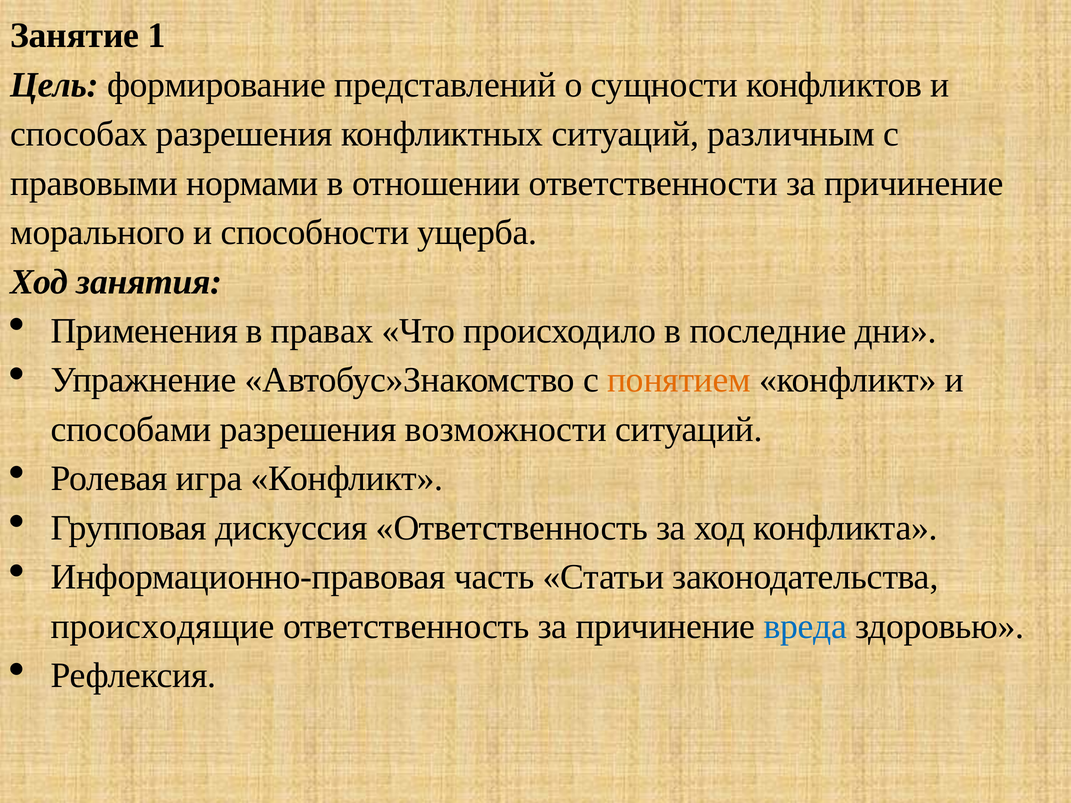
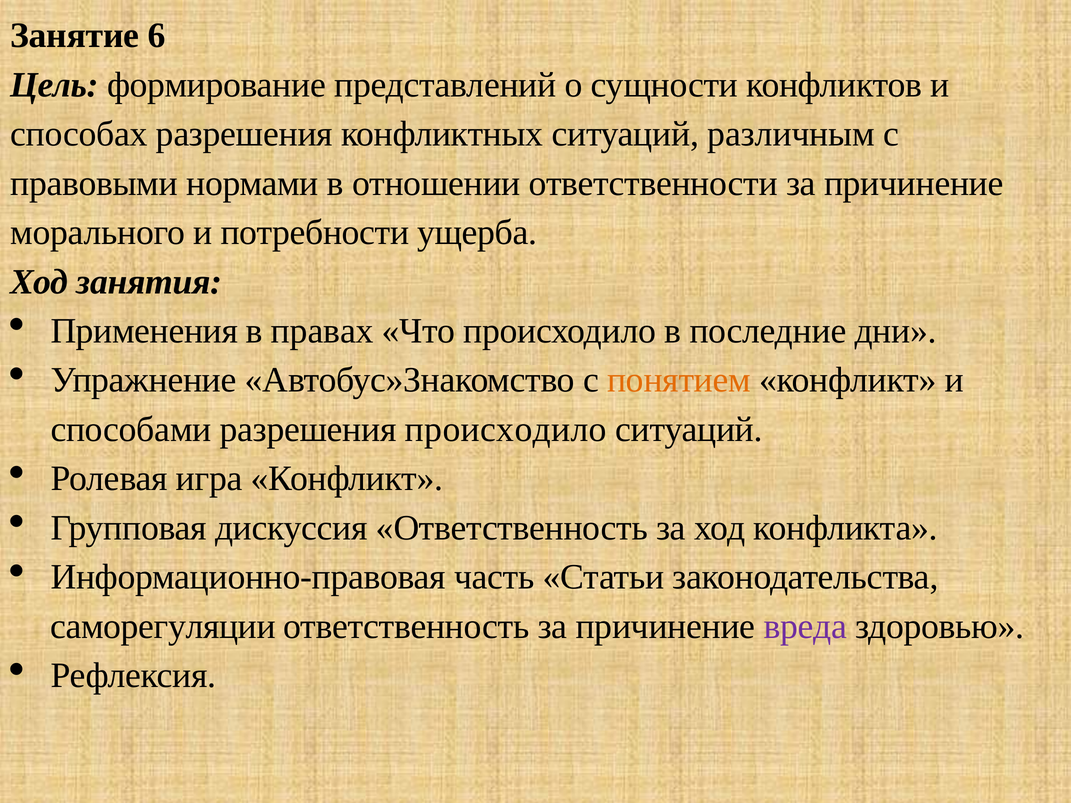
1: 1 -> 6 (156, 36)
способности: способности -> потребности (315, 233)
разрешения возможности: возможности -> происходило (506, 430)
происходящие: происходящие -> саморегуляции (163, 627)
вреда colour: blue -> purple (805, 627)
